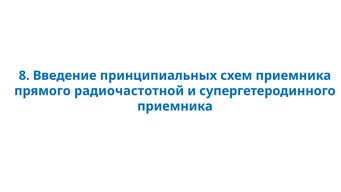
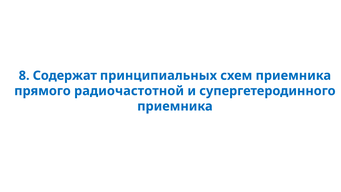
Введение: Введение -> Содержат (65, 76)
